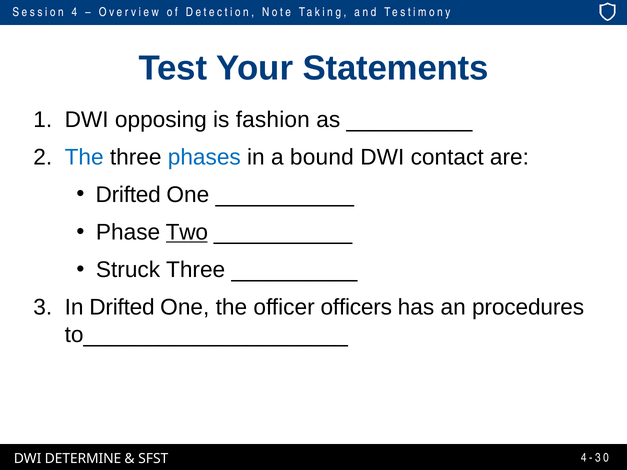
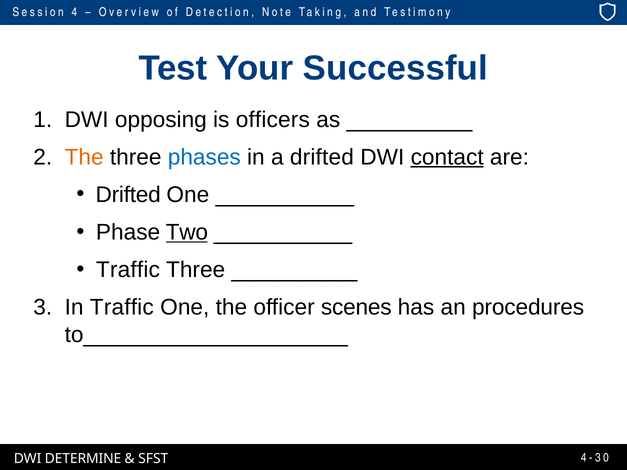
Statements: Statements -> Successful (395, 68)
fashion: fashion -> officers (273, 120)
The colour: blue -> orange (84, 157)
a bound: bound -> drifted (322, 157)
contact underline: none -> present (447, 157)
Struck: Struck -> Traffic (128, 270)
In Drifted: Drifted -> Traffic (122, 308)
officers: officers -> scenes (356, 308)
